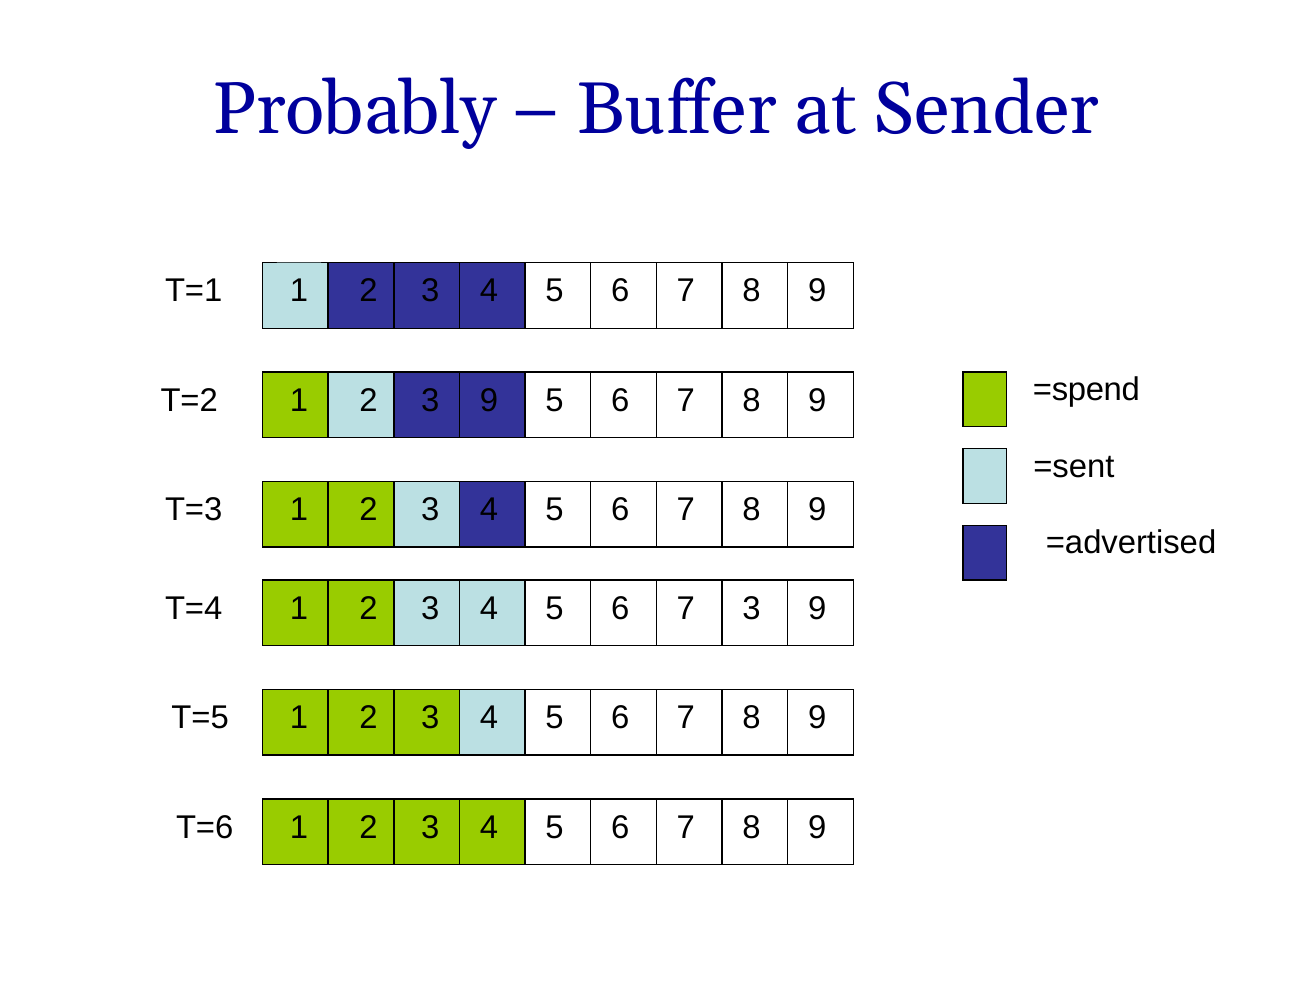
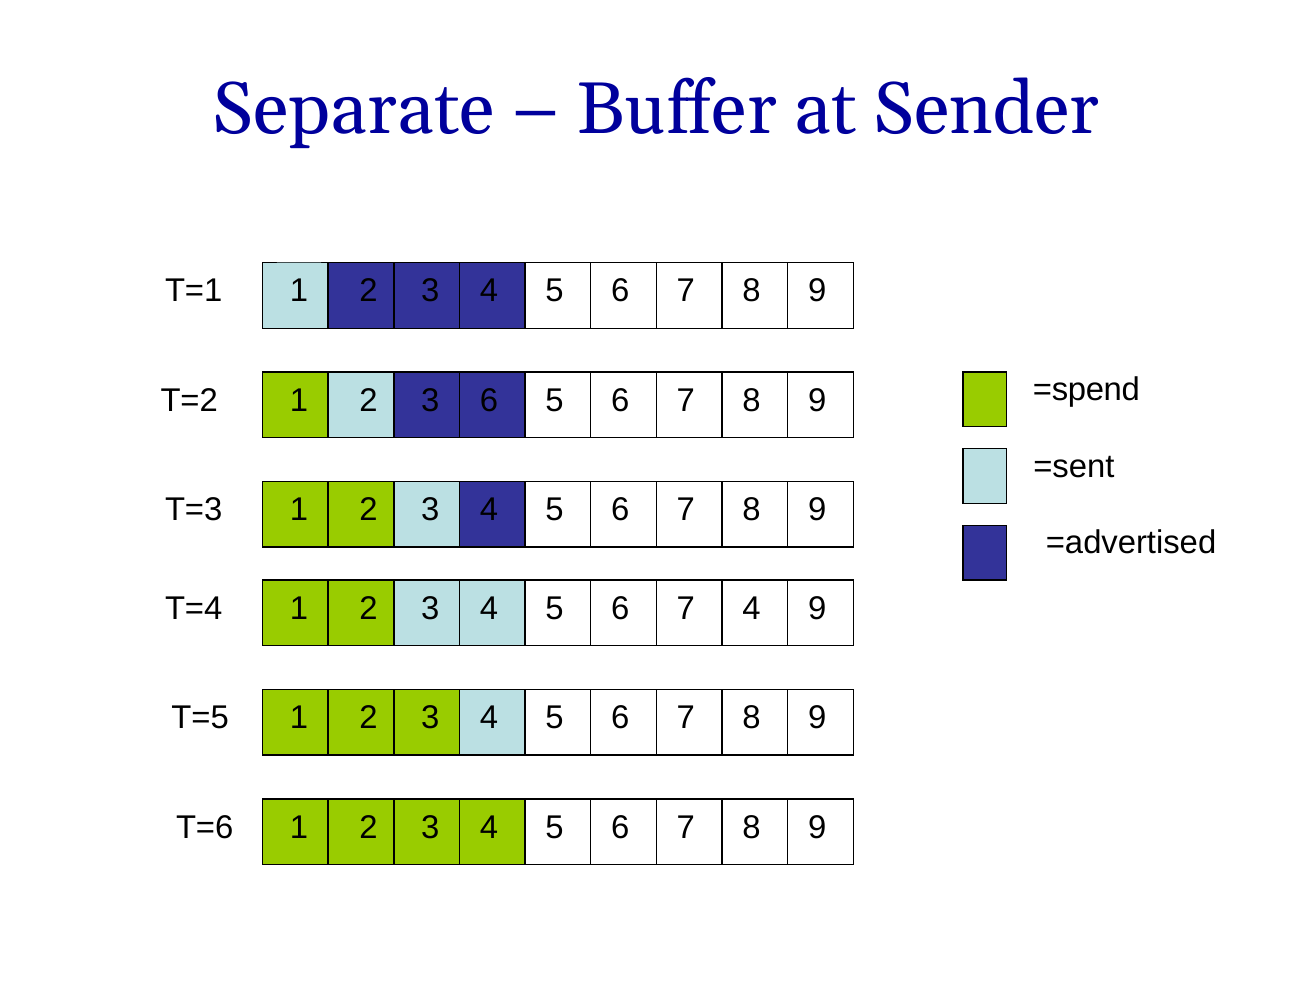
Probably: Probably -> Separate (354, 109)
1 3 9: 9 -> 6 (489, 400)
7 3: 3 -> 4 (751, 608)
